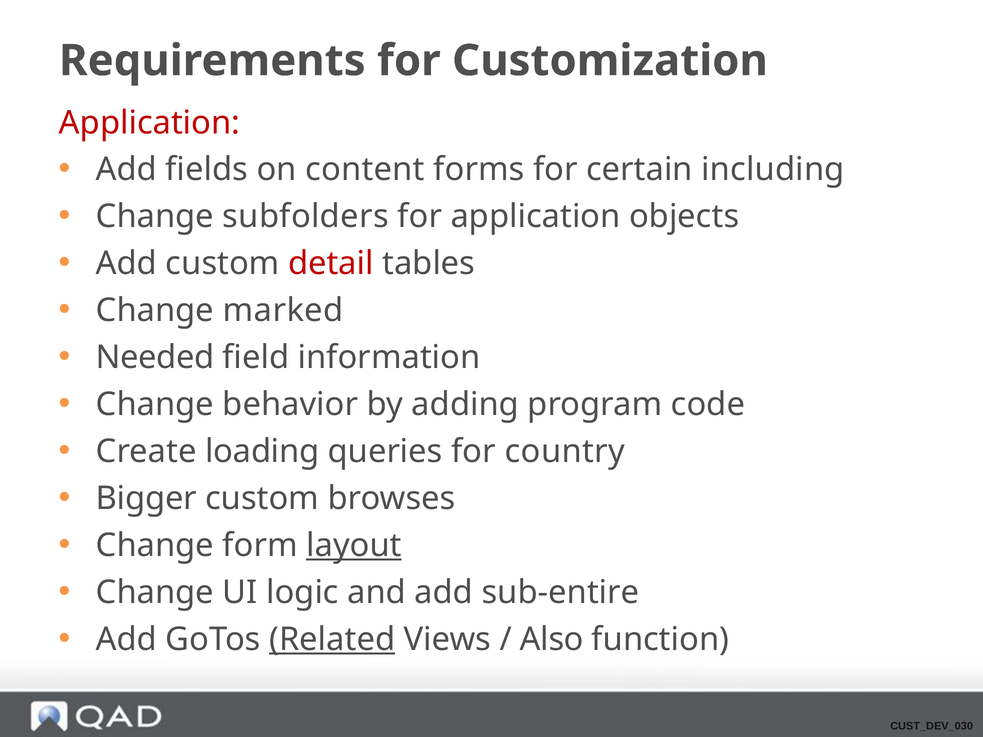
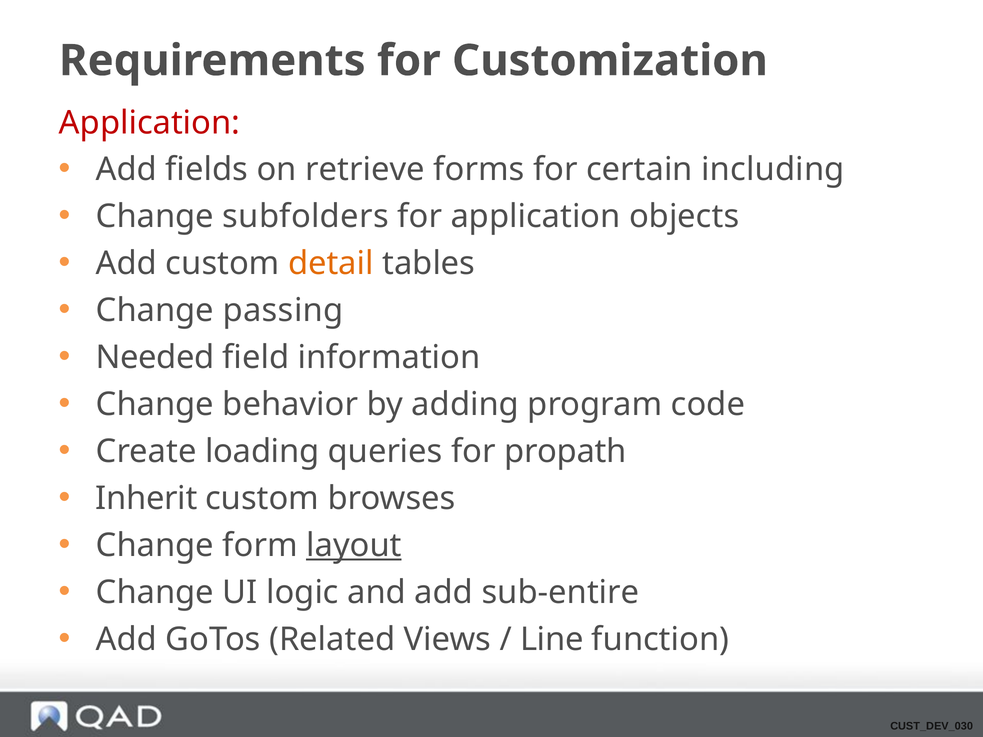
content: content -> retrieve (365, 170)
detail colour: red -> orange (331, 264)
marked: marked -> passing (283, 311)
country: country -> propath (565, 452)
Bigger: Bigger -> Inherit (146, 499)
Related underline: present -> none (332, 640)
Also: Also -> Line (552, 640)
